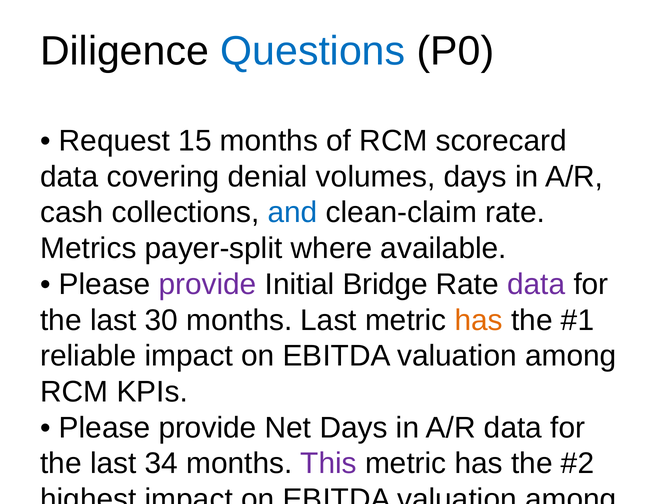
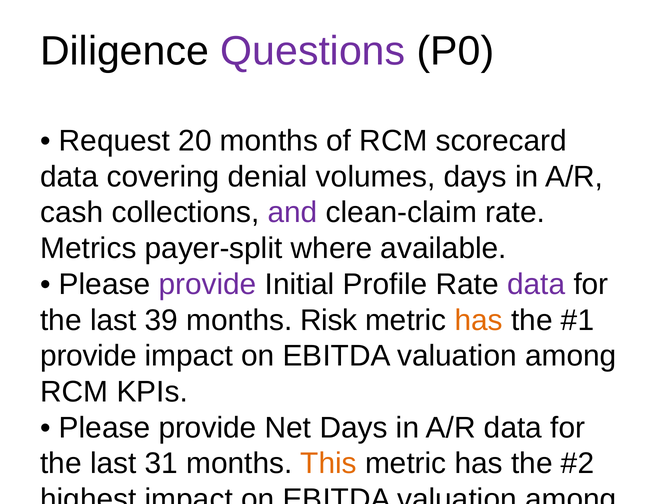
Questions colour: blue -> purple (313, 51)
15: 15 -> 20 (195, 141)
and colour: blue -> purple (293, 213)
Bridge: Bridge -> Profile (385, 284)
30: 30 -> 39 (161, 320)
months Last: Last -> Risk (329, 320)
reliable: reliable -> provide (88, 356)
34: 34 -> 31 (161, 464)
This colour: purple -> orange (329, 464)
